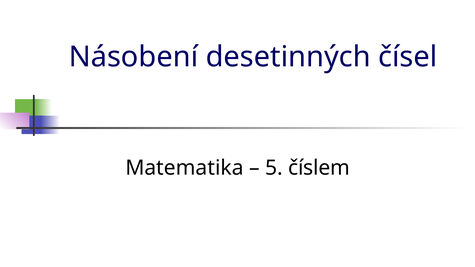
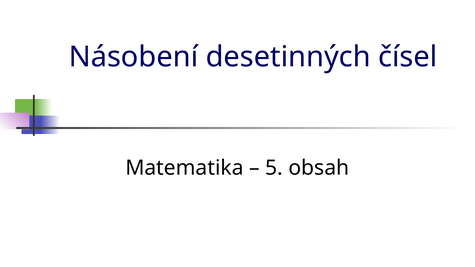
číslem: číslem -> obsah (319, 168)
